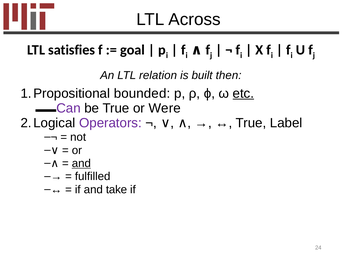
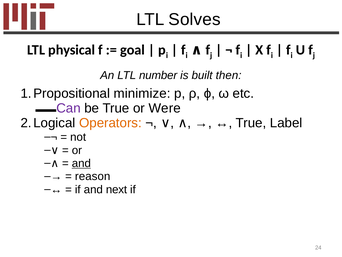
Across: Across -> Solves (195, 19)
satisfies: satisfies -> physical (72, 50)
relation: relation -> number (158, 75)
bounded: bounded -> minimize (142, 93)
etc underline: present -> none (243, 93)
Operators colour: purple -> orange (110, 123)
fulfilled: fulfilled -> reason (93, 176)
take: take -> next (116, 189)
